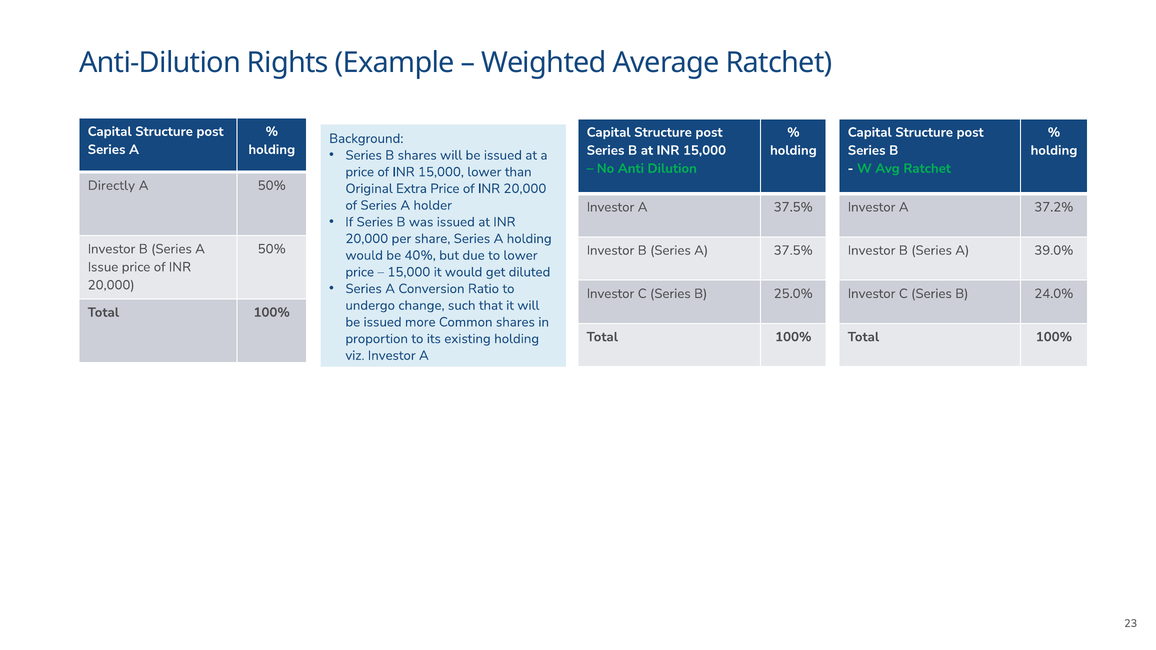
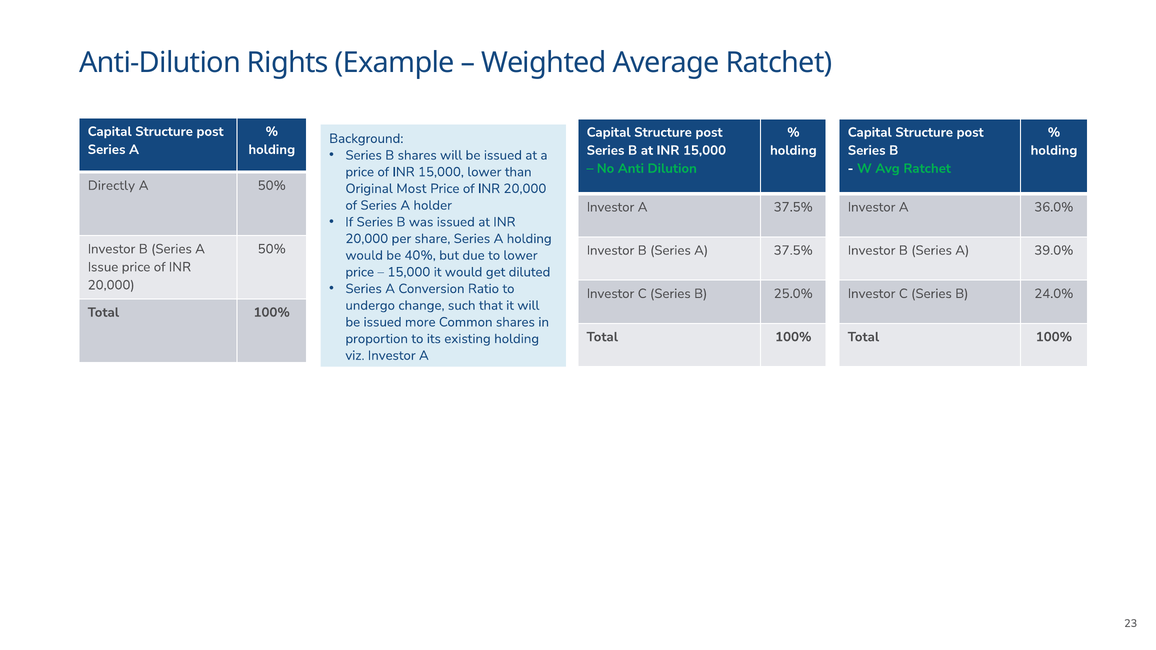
Extra: Extra -> Most (411, 189)
37.2%: 37.2% -> 36.0% (1054, 207)
